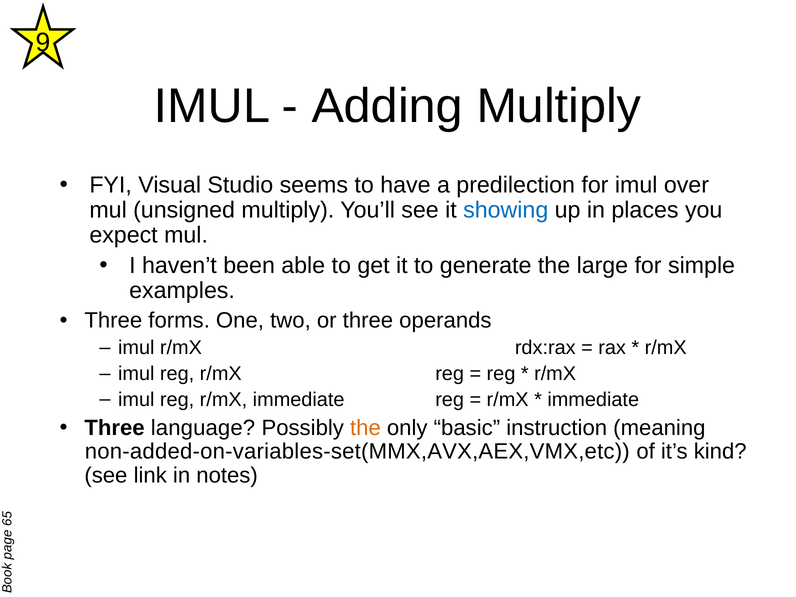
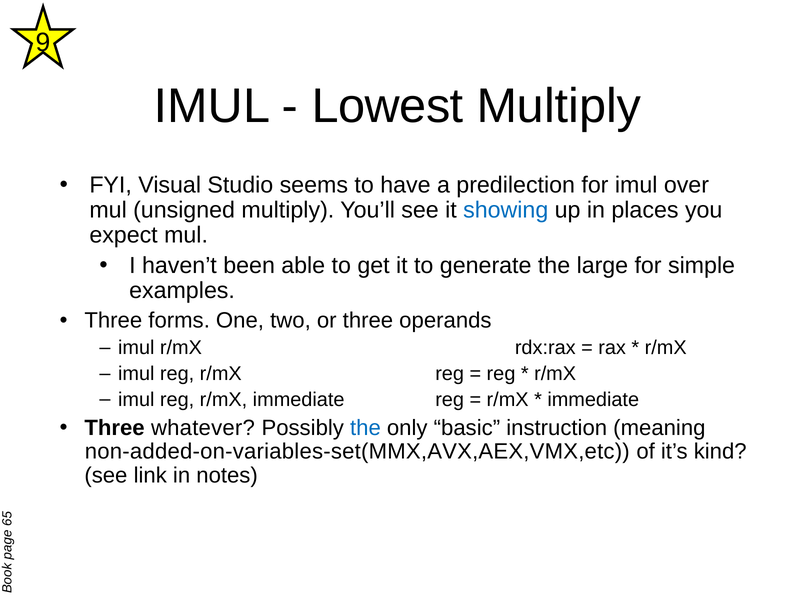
Adding: Adding -> Lowest (387, 106)
language: language -> whatever (203, 428)
the colour: orange -> blue (365, 428)
